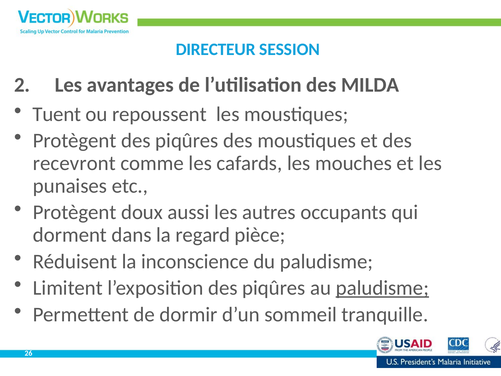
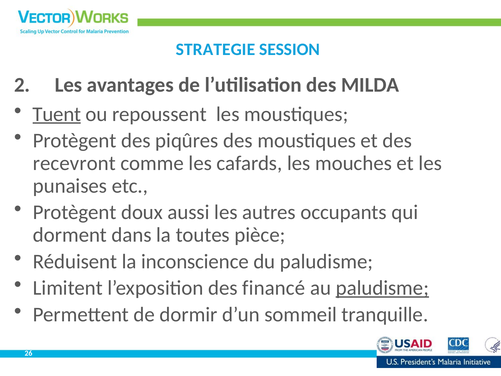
DIRECTEUR: DIRECTEUR -> STRATEGIE (215, 49)
Tuent underline: none -> present (57, 114)
regard: regard -> toutes (203, 235)
l’exposition des piqûres: piqûres -> financé (274, 288)
